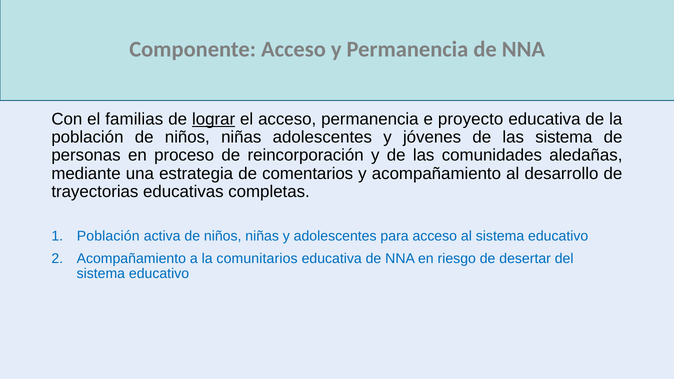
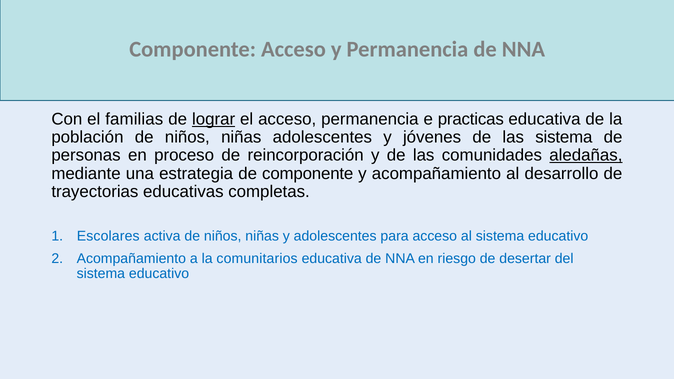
proyecto: proyecto -> practicas (471, 119)
aledañas underline: none -> present (586, 155)
de comentarios: comentarios -> componente (308, 174)
Población: Población -> Escolares (108, 236)
